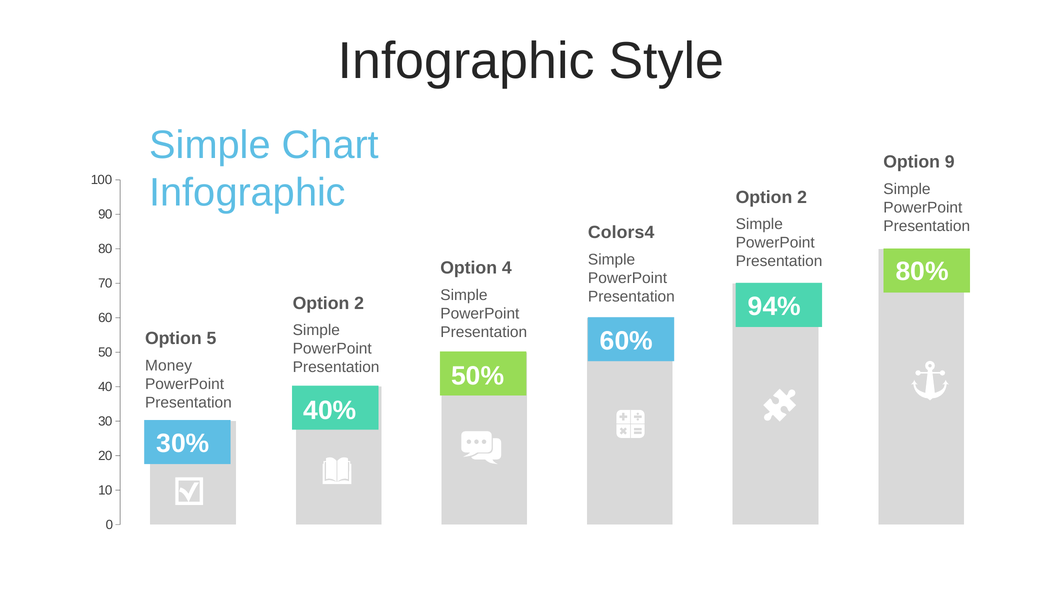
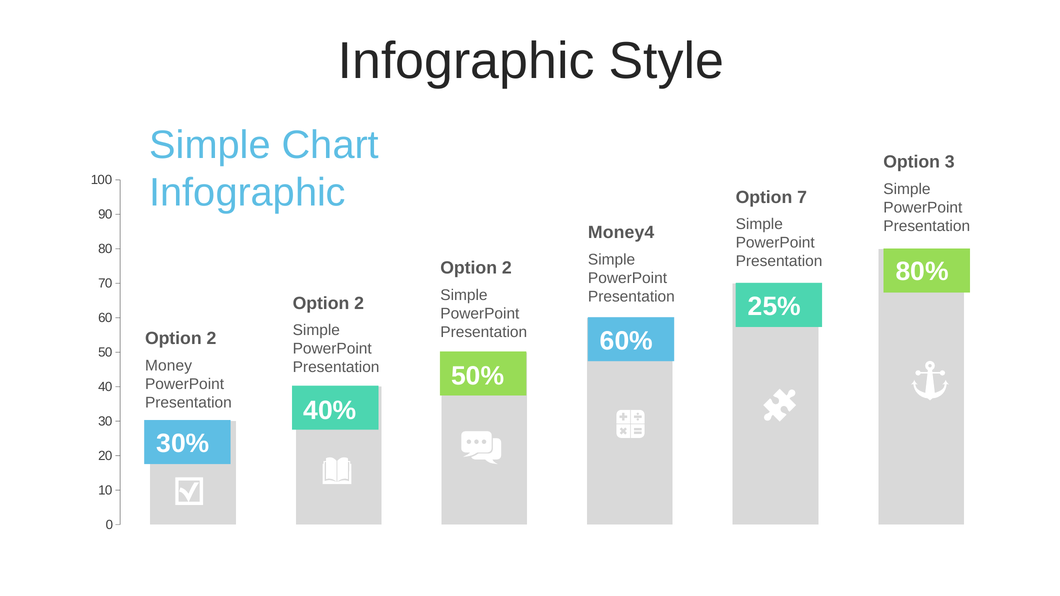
9: 9 -> 3 (950, 162)
2: 2 -> 7 (802, 197)
Colors4: Colors4 -> Money4 (621, 233)
4: 4 -> 2 (507, 268)
94%: 94% -> 25% (774, 306)
5: 5 -> 2 (211, 339)
